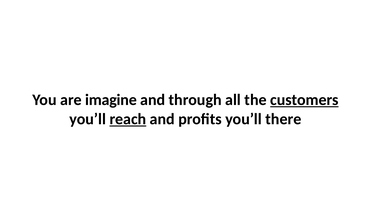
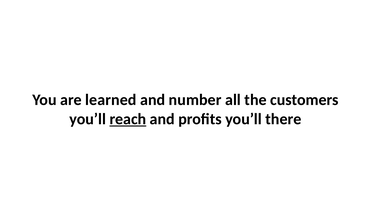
imagine: imagine -> learned (111, 100)
through: through -> number (195, 100)
customers underline: present -> none (304, 100)
